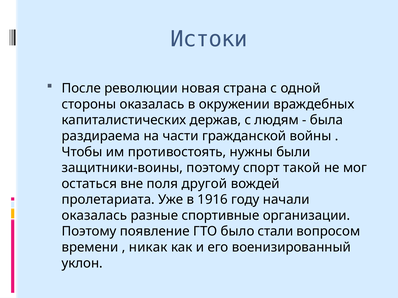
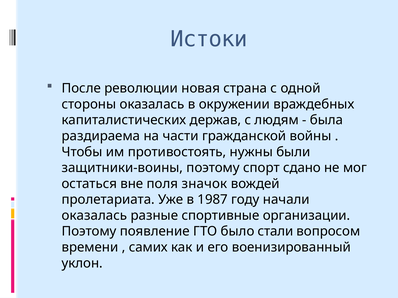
такой: такой -> сдано (302, 168)
другой: другой -> значок (204, 184)
1916: 1916 -> 1987 (213, 200)
никак: никак -> самих (148, 248)
